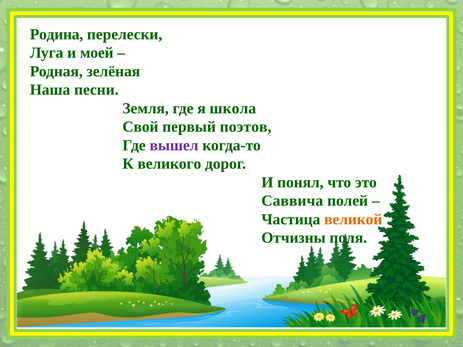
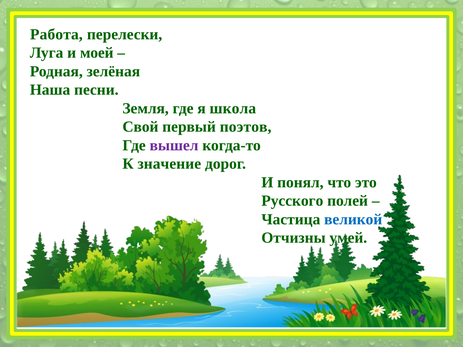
Родина: Родина -> Работа (56, 34)
великого: великого -> значение (169, 164)
Саввича: Саввича -> Русского (292, 201)
великой colour: orange -> blue (353, 220)
поля: поля -> умей (348, 238)
